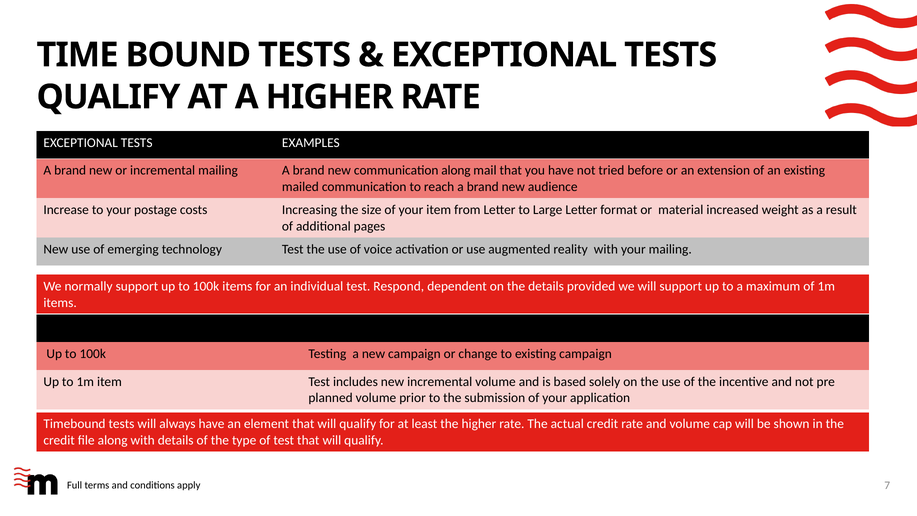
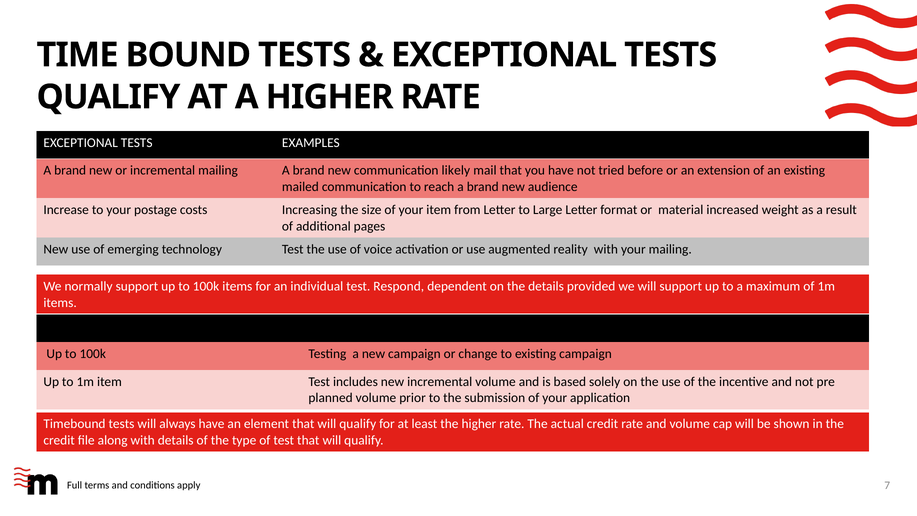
communication along: along -> likely (456, 170)
